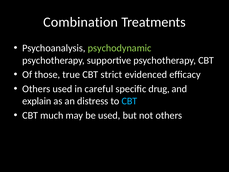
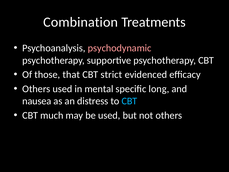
psychodynamic colour: light green -> pink (120, 48)
true: true -> that (71, 75)
careful: careful -> mental (99, 89)
drug: drug -> long (159, 89)
explain: explain -> nausea (37, 101)
